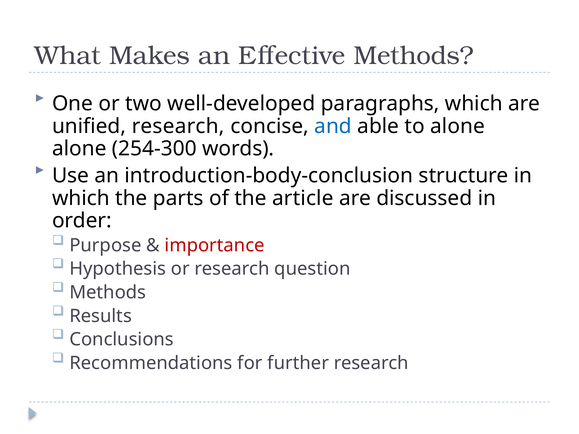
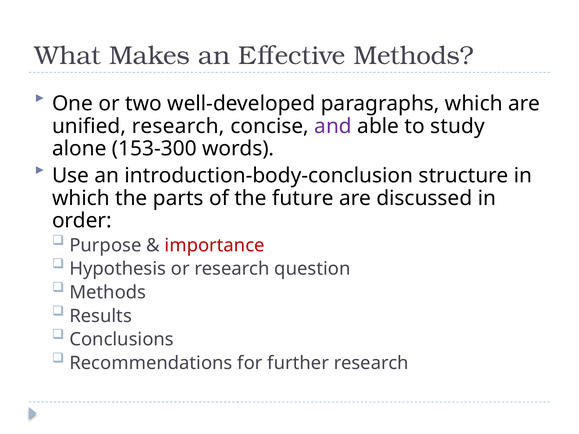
and colour: blue -> purple (333, 126)
to alone: alone -> study (458, 126)
254-300: 254-300 -> 153-300 (154, 149)
article: article -> future (303, 198)
